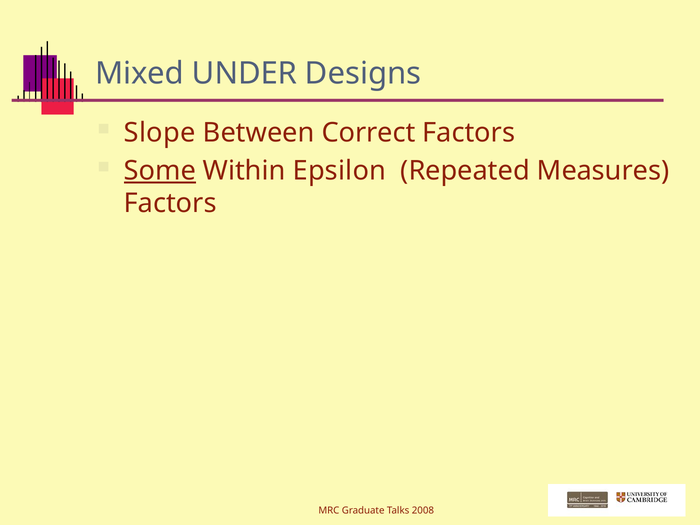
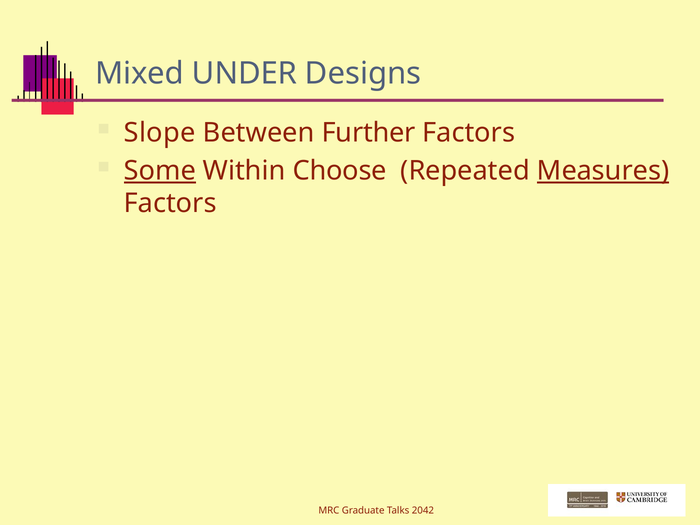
Correct: Correct -> Further (369, 133)
Epsilon: Epsilon -> Choose (340, 171)
Measures underline: none -> present (603, 171)
2008: 2008 -> 2042 (423, 510)
